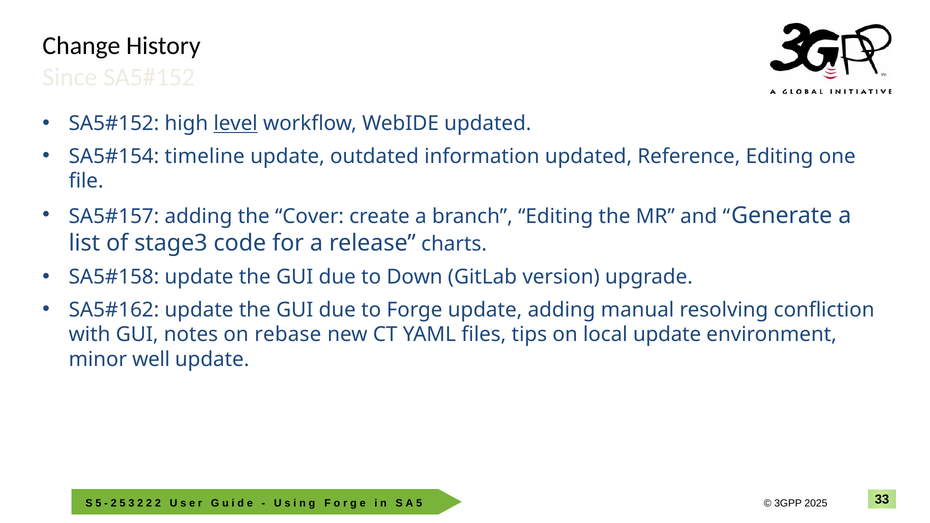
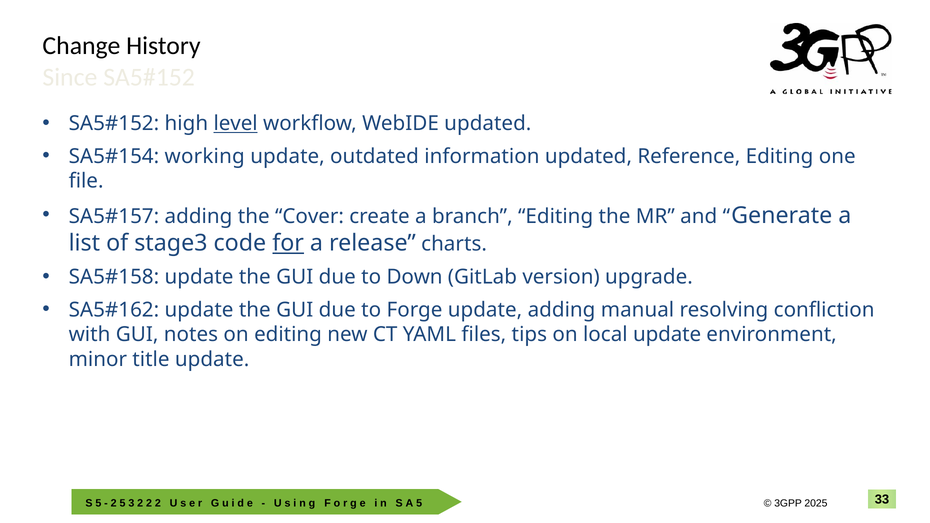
timeline: timeline -> working (205, 156)
for underline: none -> present (288, 243)
on rebase: rebase -> editing (288, 335)
well: well -> title (151, 359)
